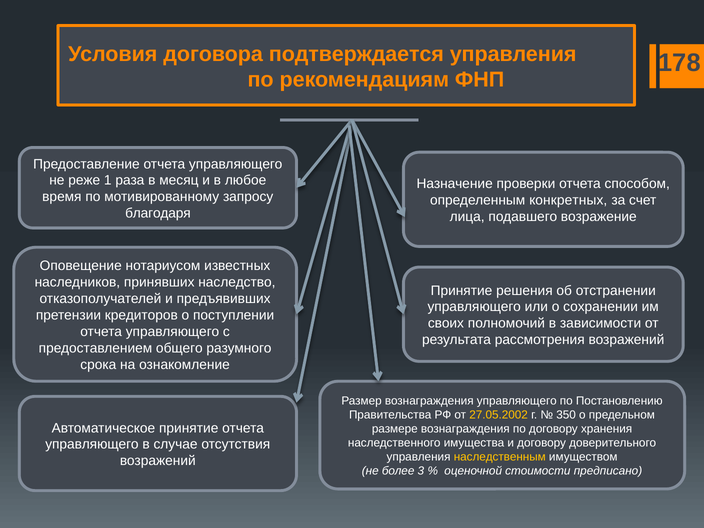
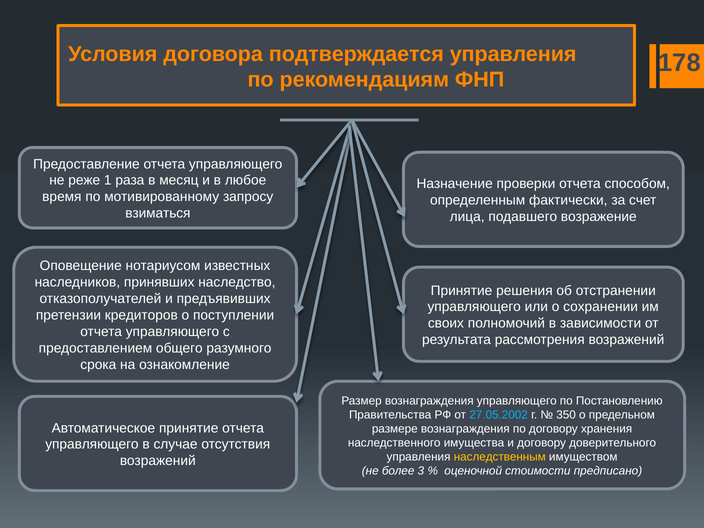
конкретных: конкретных -> фактически (568, 200)
благодаря: благодаря -> взиматься (158, 213)
27.05.2002 colour: yellow -> light blue (499, 415)
